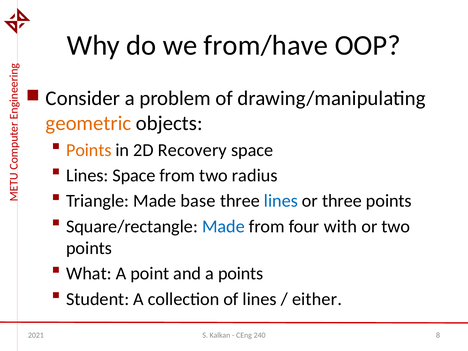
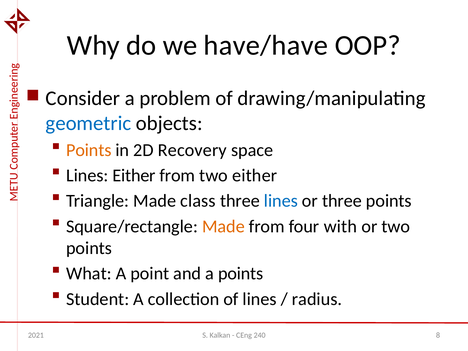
from/have: from/have -> have/have (266, 45)
geometric colour: orange -> blue (88, 123)
Lines Space: Space -> Either (134, 175)
two radius: radius -> either (255, 175)
base: base -> class (198, 201)
Made colour: blue -> orange (223, 226)
either: either -> radius (317, 299)
